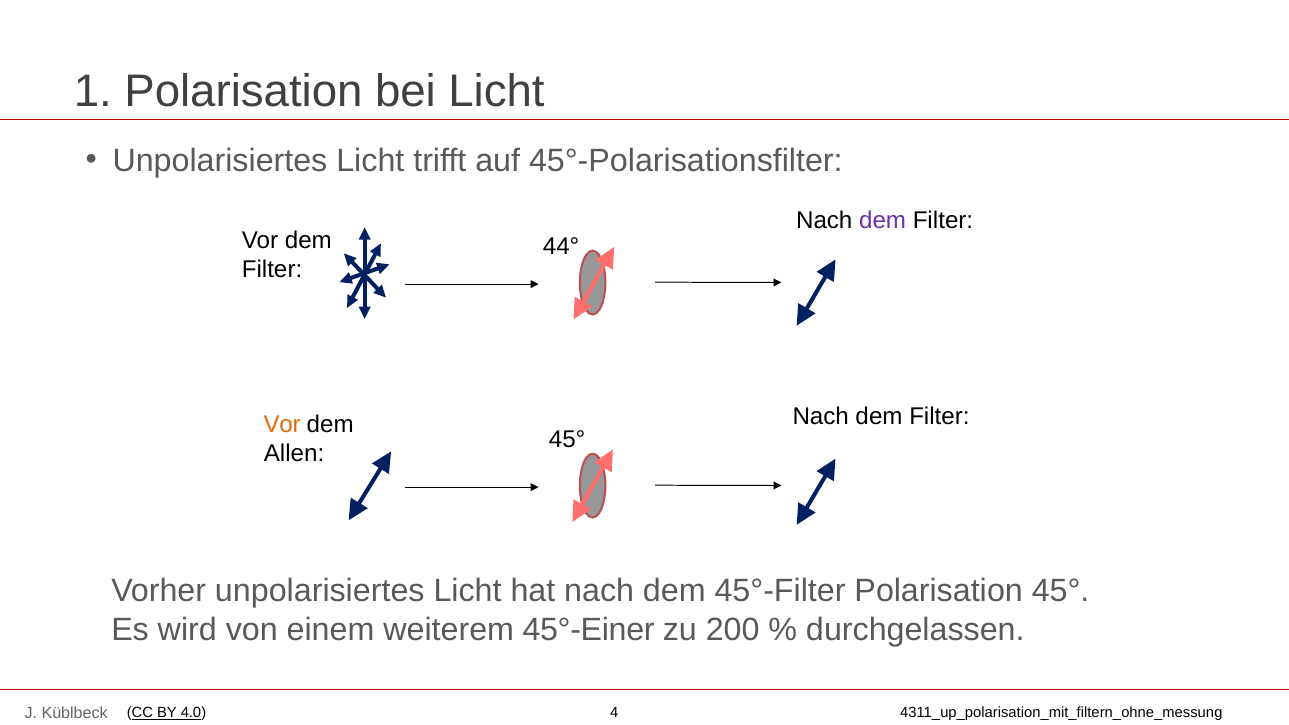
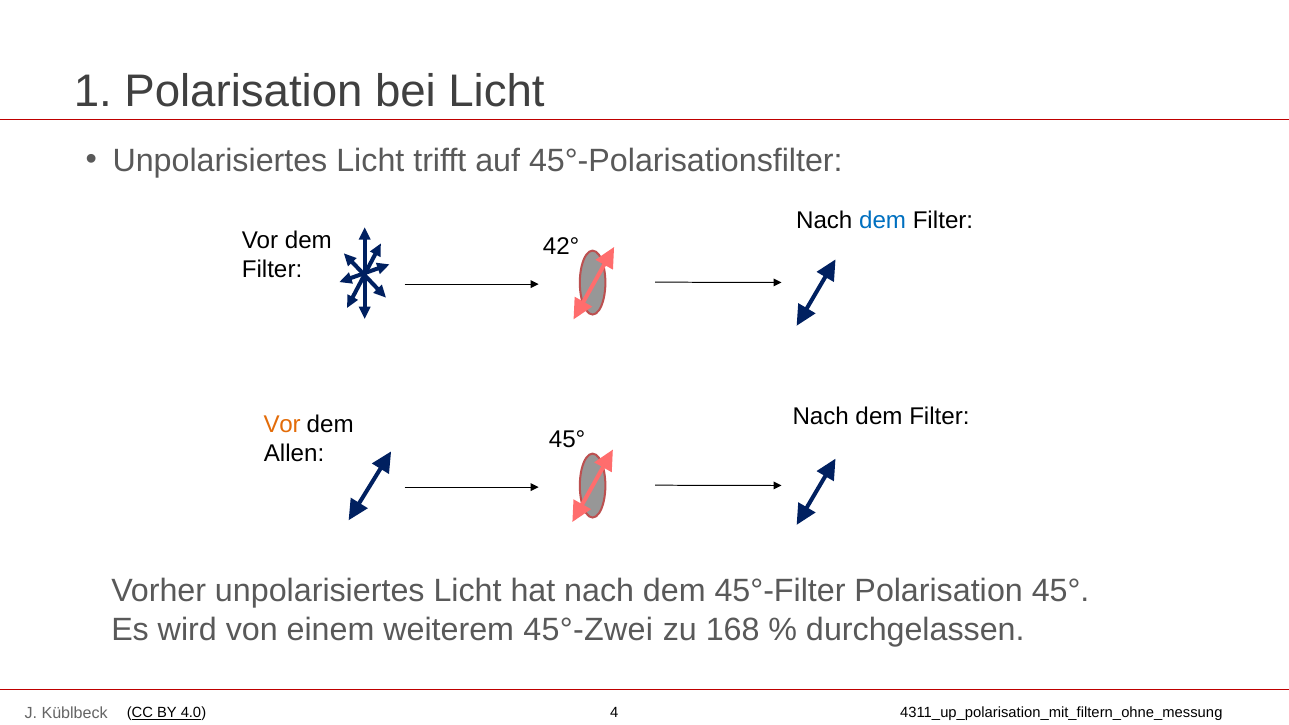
dem colour: purple -> blue (883, 221)
44°: 44° -> 42° (561, 247)
45°-Einer: 45°-Einer -> 45°-Zwei (588, 630)
200: 200 -> 168 (733, 630)
